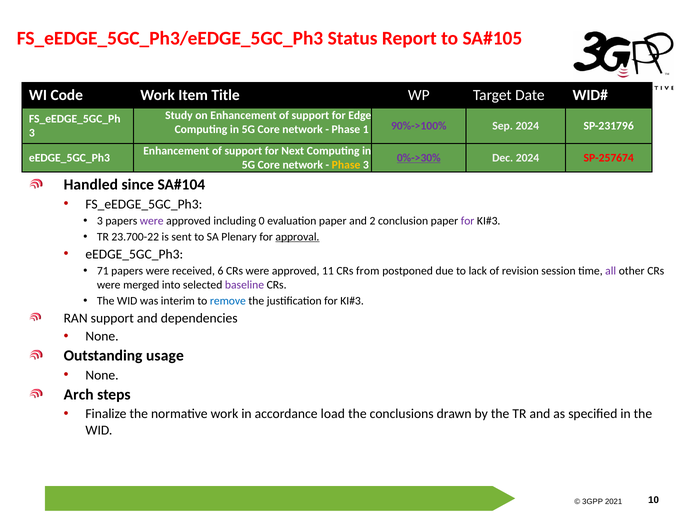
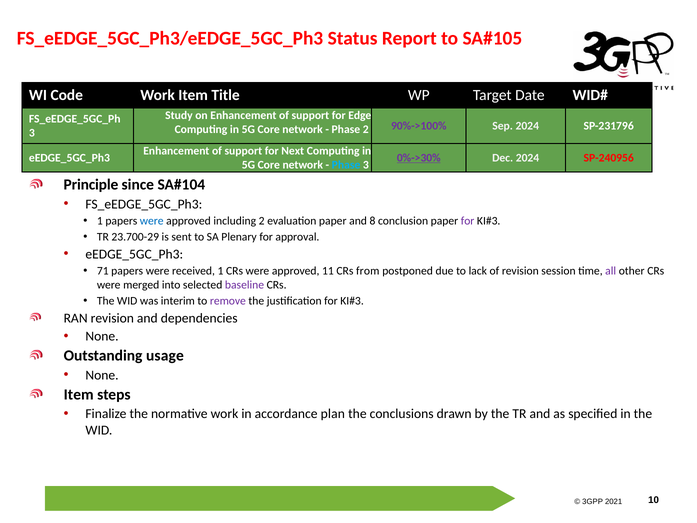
Phase 1: 1 -> 2 (366, 129)
SP-257674: SP-257674 -> SP-240956 (609, 158)
Phase colour: yellow -> light blue (346, 165)
Handled: Handled -> Principle (91, 185)
3: 3 -> 1 (100, 221)
were colour: purple -> blue (152, 221)
including 0: 0 -> 2 (262, 221)
2: 2 -> 8 (372, 221)
23.700-22: 23.700-22 -> 23.700-29 (135, 237)
approval underline: present -> none (297, 237)
received 6: 6 -> 1 (221, 271)
remove colour: blue -> purple (228, 301)
RAN support: support -> revision (112, 318)
Arch: Arch -> Item (79, 394)
load: load -> plan (333, 414)
